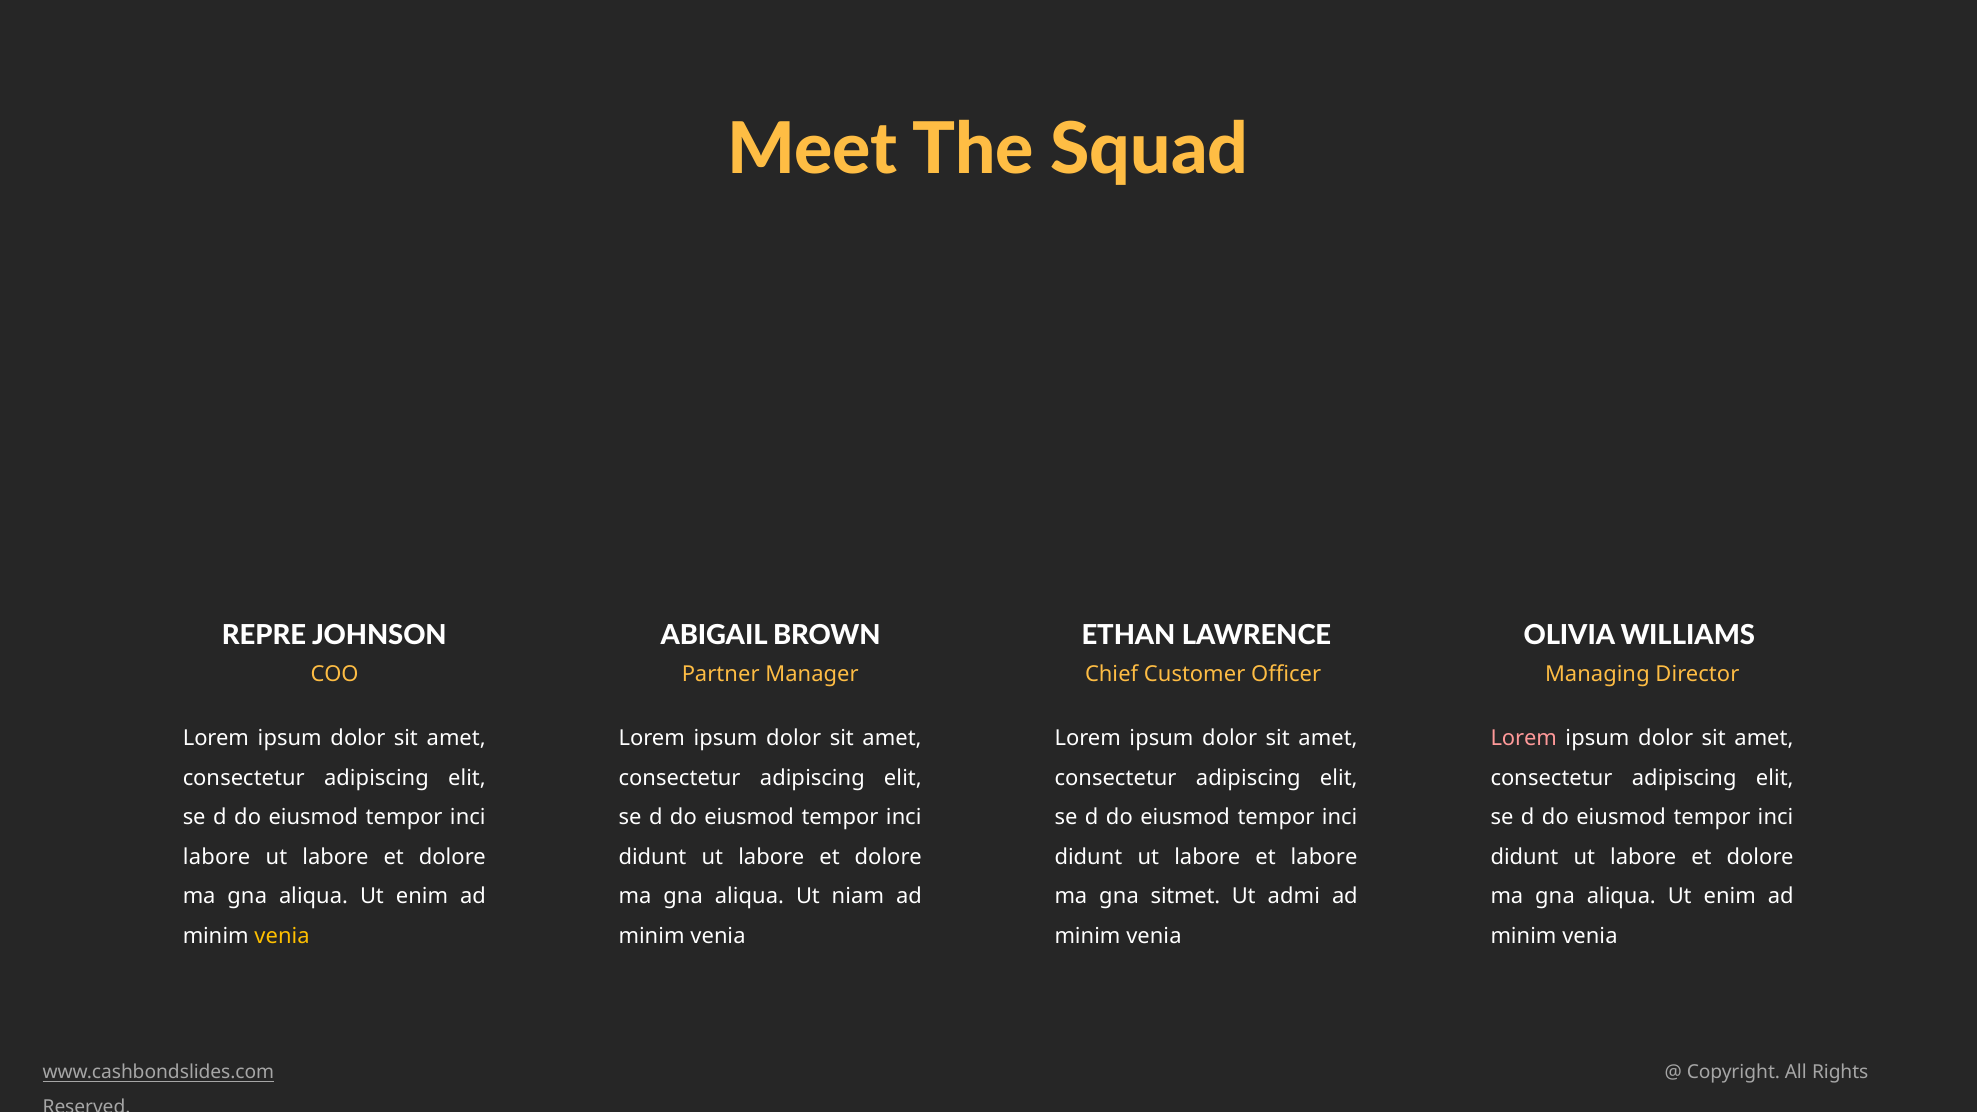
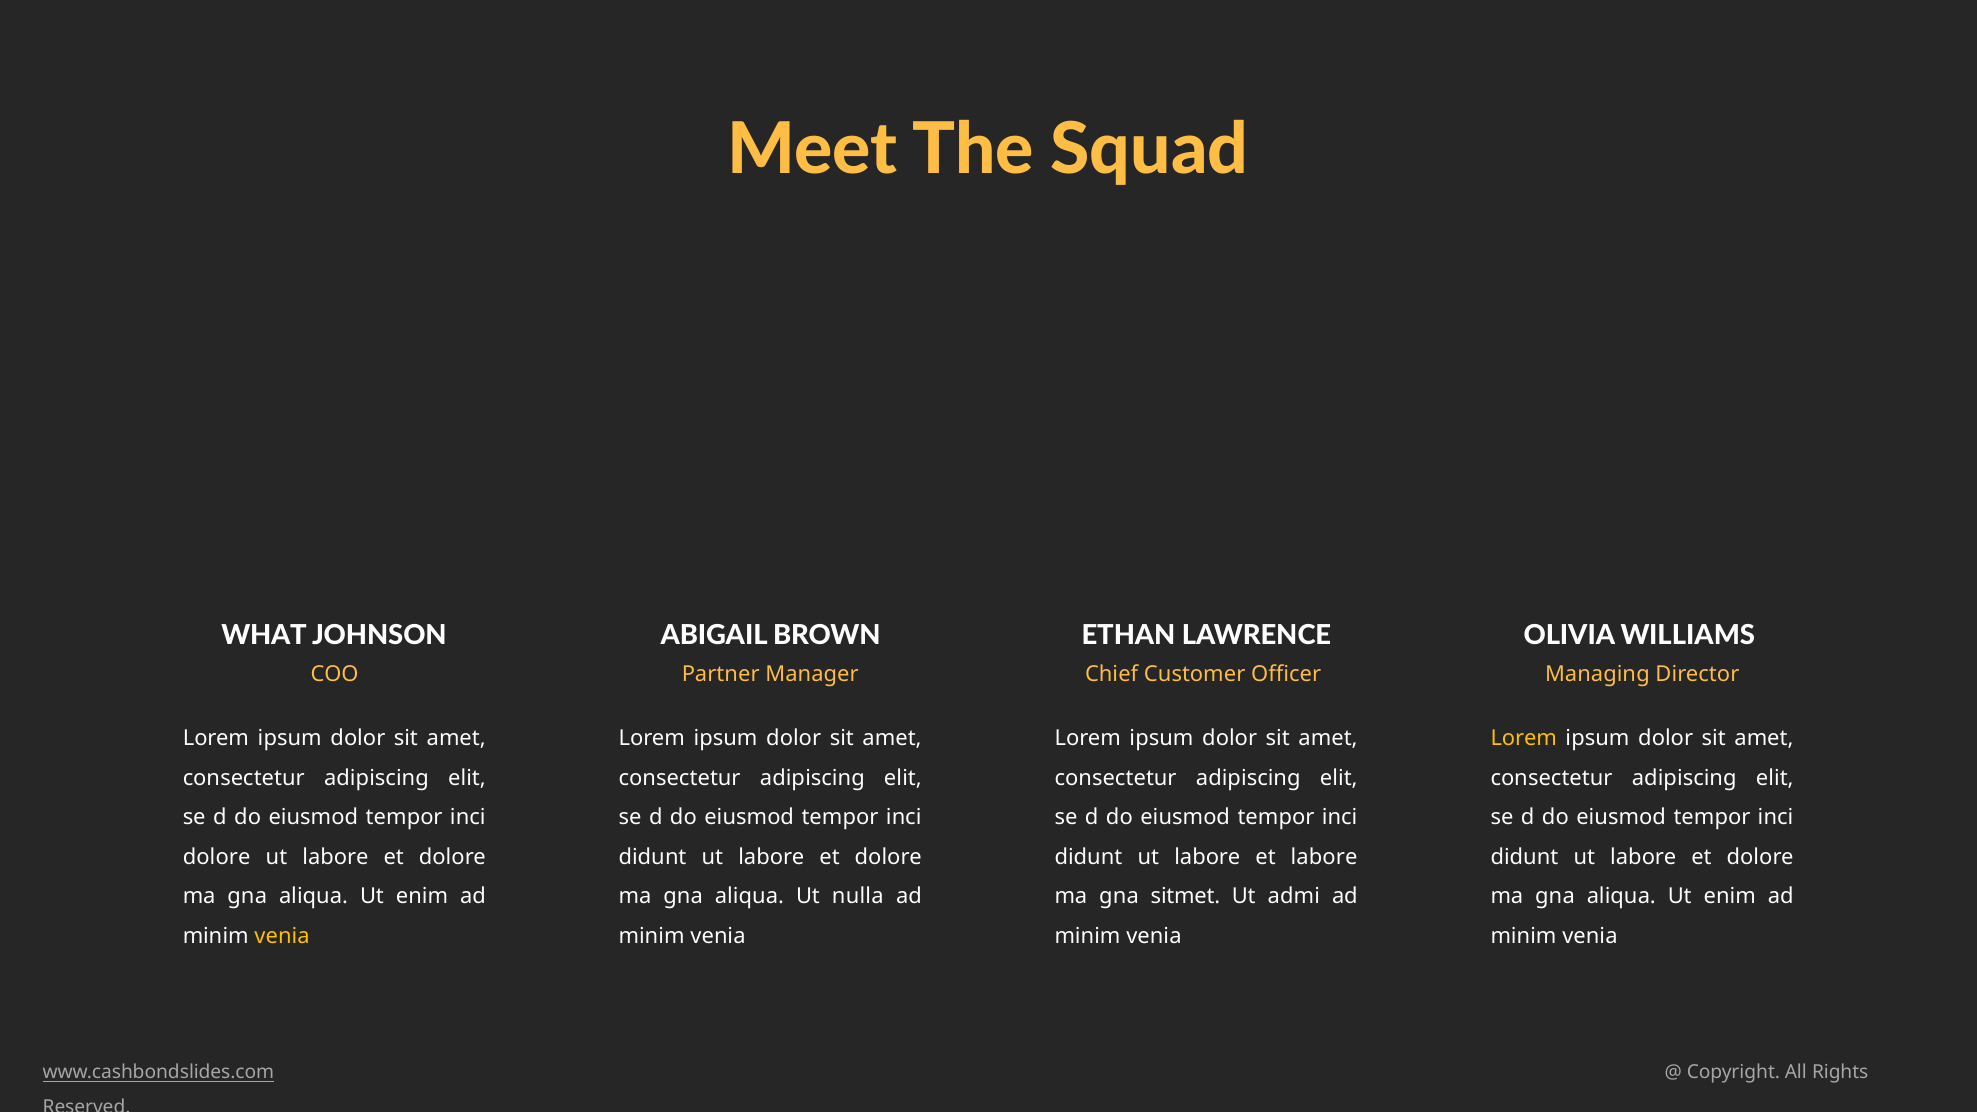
REPRE: REPRE -> WHAT (264, 636)
Lorem colour: pink -> yellow (1524, 739)
labore: labore -> dolore (217, 857)
niam: niam -> nulla (858, 897)
